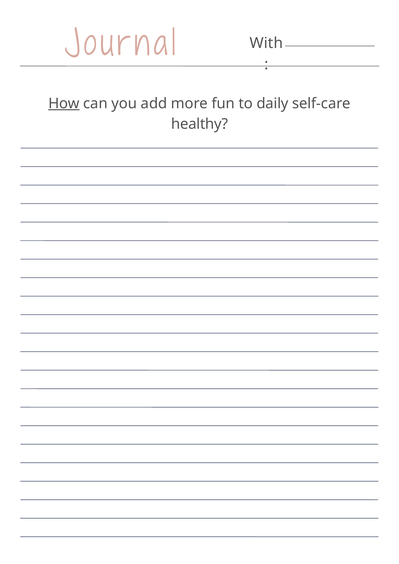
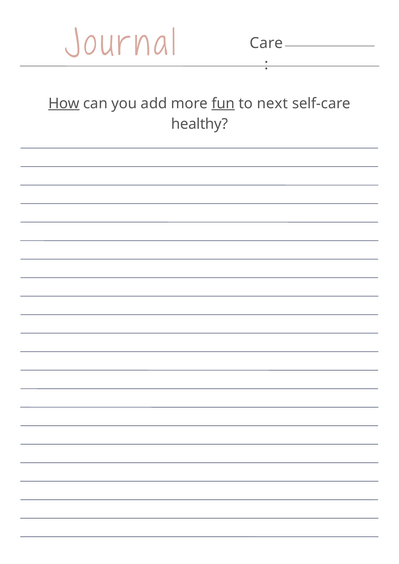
With: With -> Care (266, 43)
fun underline: none -> present (223, 104)
daily: daily -> next (272, 104)
